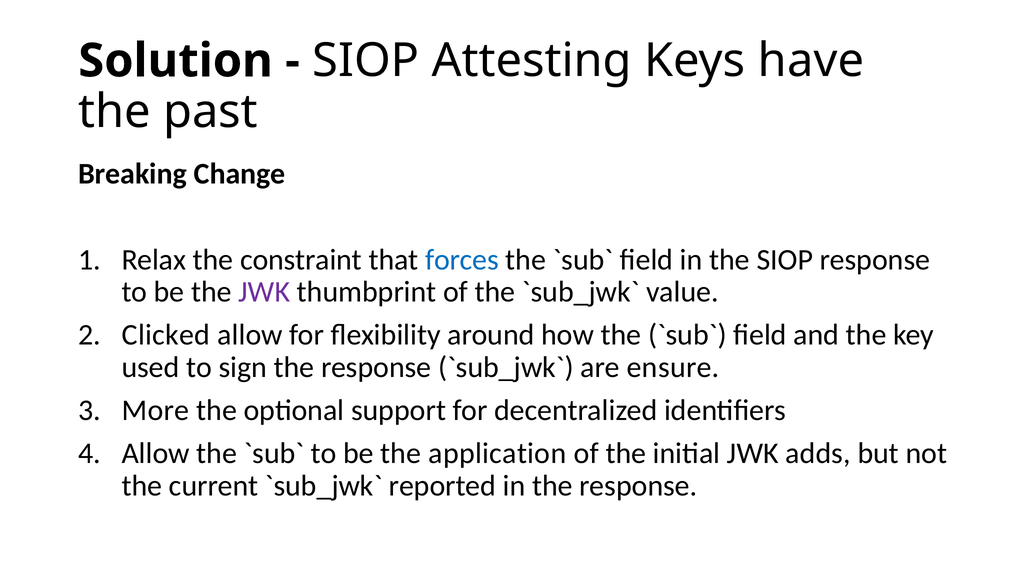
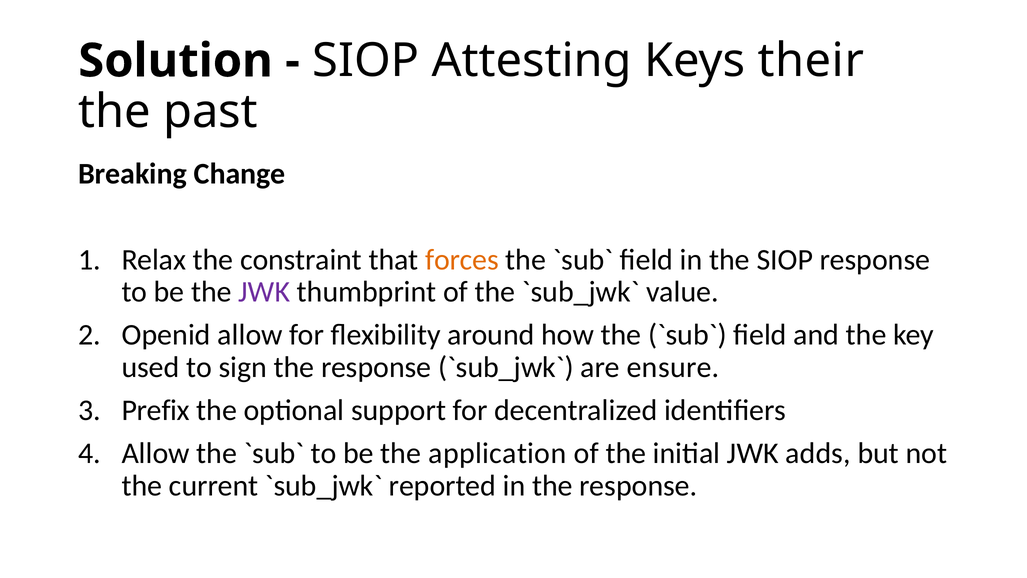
have: have -> their (811, 61)
forces colour: blue -> orange (462, 260)
Clicked: Clicked -> Openid (166, 335)
More: More -> Prefix (156, 410)
